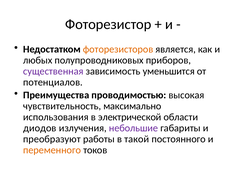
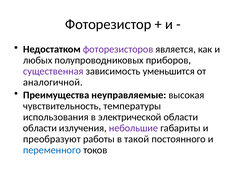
фоторезисторов colour: orange -> purple (118, 49)
потенциалов: потенциалов -> аналогичной (53, 83)
проводимостью: проводимостью -> неуправляемые (129, 96)
максимально: максимально -> температуры (132, 107)
диодов: диодов -> области (40, 129)
переменного colour: orange -> blue (52, 151)
